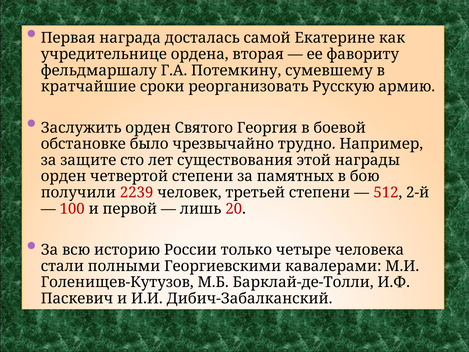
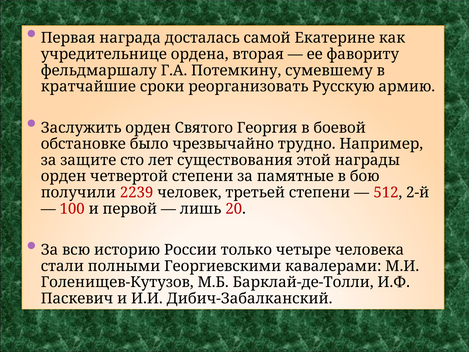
памятных: памятных -> памятные (295, 176)
